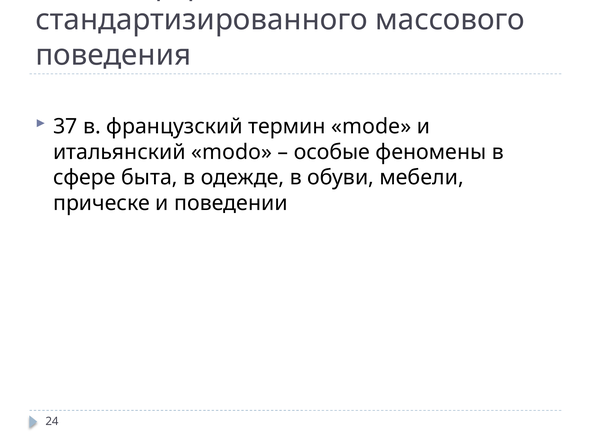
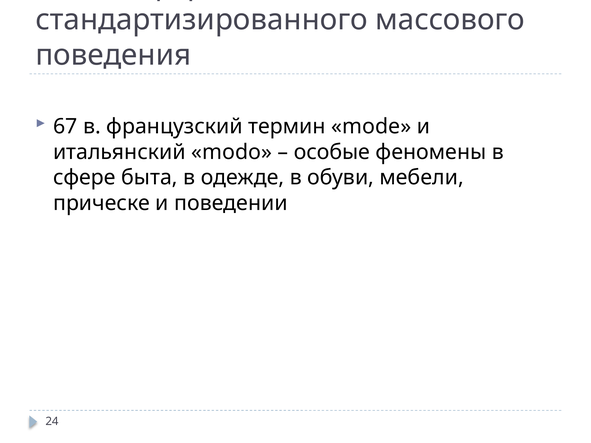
37: 37 -> 67 (65, 127)
